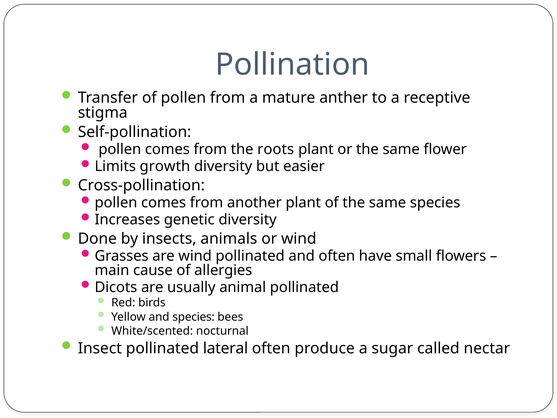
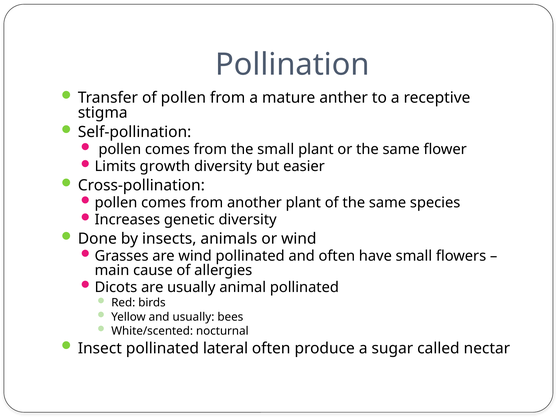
the roots: roots -> small (276, 149)
and species: species -> usually (193, 317)
